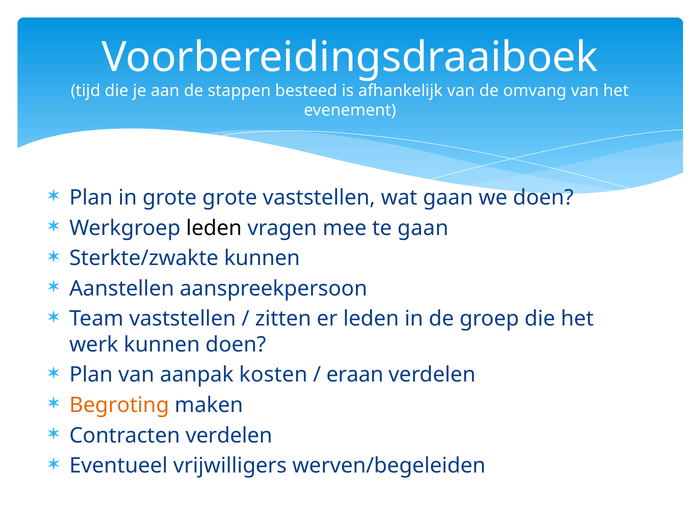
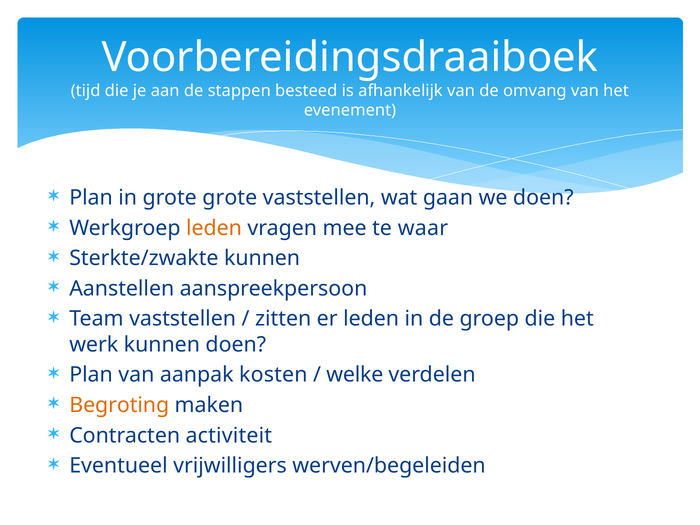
leden colour: black -> orange (214, 228)
te gaan: gaan -> waar (423, 228)
eraan: eraan -> welke (355, 375)
Contracten verdelen: verdelen -> activiteit (229, 436)
